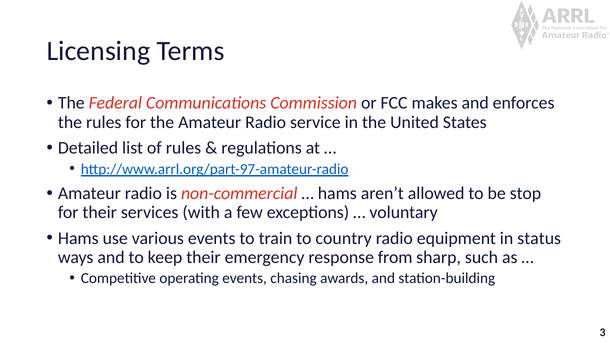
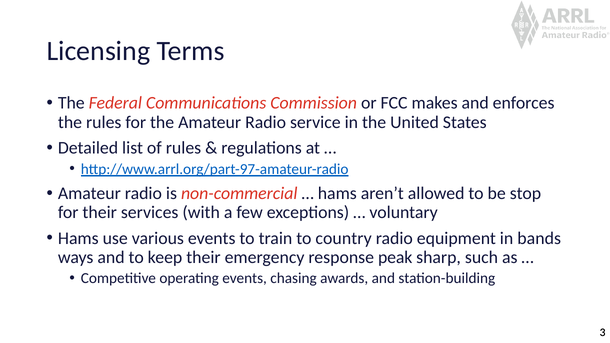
status: status -> bands (539, 238)
from: from -> peak (395, 257)
